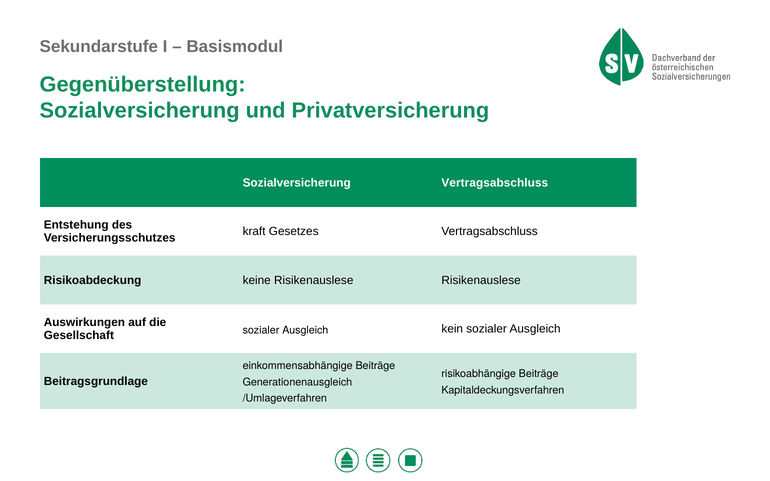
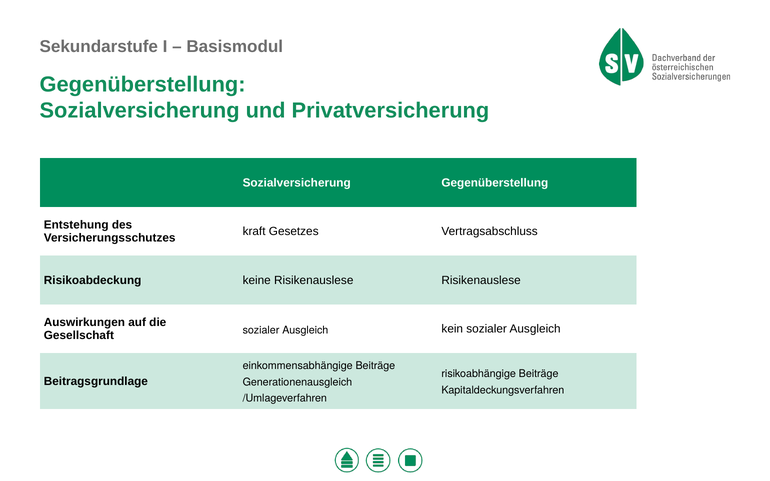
Sozialversicherung Vertragsabschluss: Vertragsabschluss -> Gegenüberstellung (495, 183)
